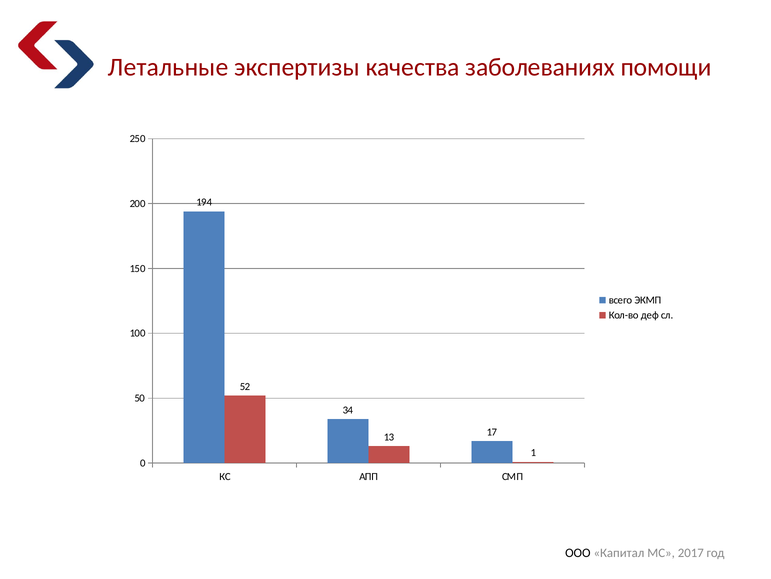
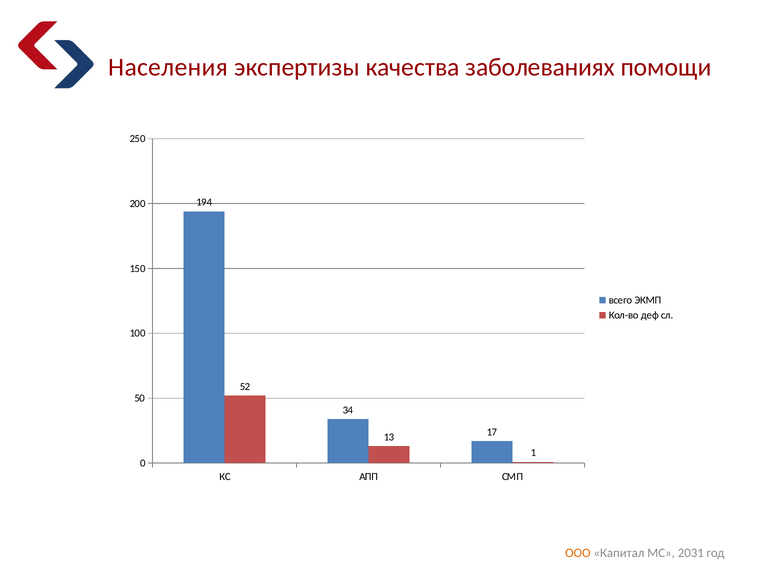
Летальные: Летальные -> Населения (168, 67)
ООО colour: black -> orange (578, 552)
2017: 2017 -> 2031 (691, 552)
